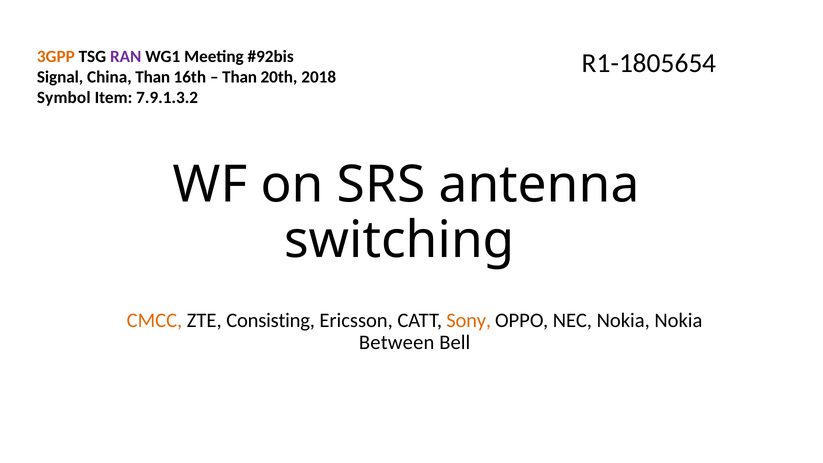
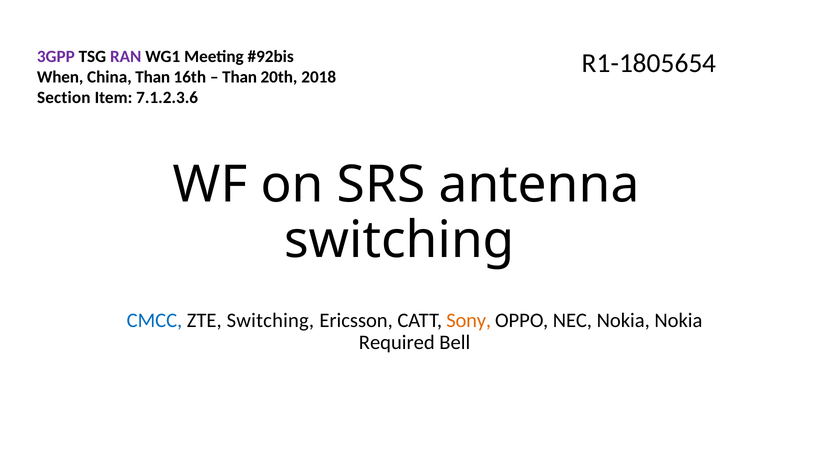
3GPP colour: orange -> purple (56, 56)
Signal: Signal -> When (60, 77)
Symbol: Symbol -> Section (64, 98)
7.9.1.3.2: 7.9.1.3.2 -> 7.1.2.3.6 (167, 98)
CMCC colour: orange -> blue (154, 320)
ZTE Consisting: Consisting -> Switching (270, 320)
Between: Between -> Required (397, 342)
